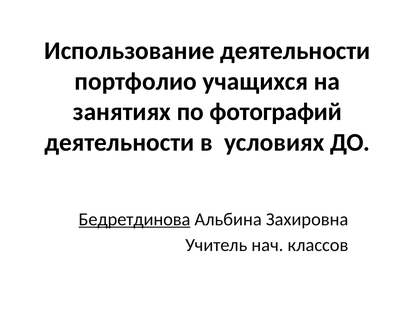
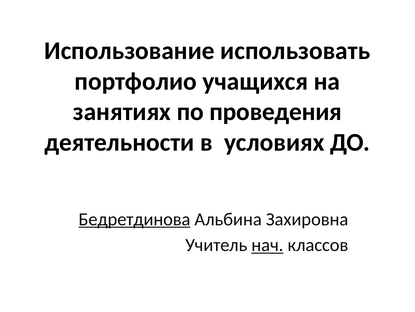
Использование деятельности: деятельности -> использовать (295, 51)
фотографий: фотографий -> проведения (276, 112)
нач underline: none -> present (267, 245)
